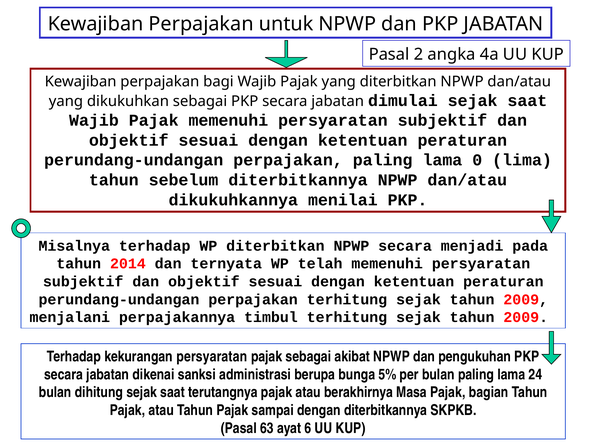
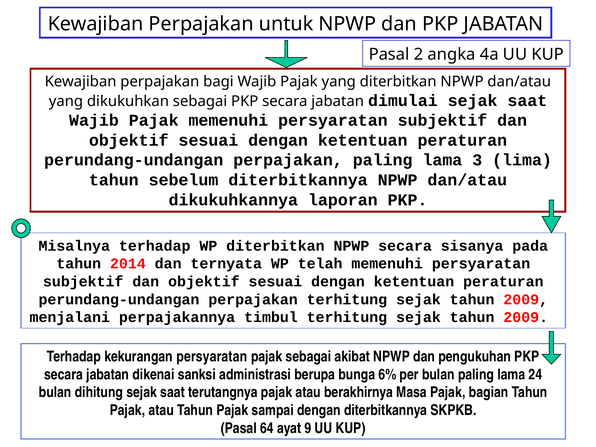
0: 0 -> 3 (477, 160)
menilai: menilai -> laporan (343, 200)
menjadi: menjadi -> sisanya (472, 246)
5%: 5% -> 6% (387, 375)
63: 63 -> 64 (267, 428)
6: 6 -> 9 (308, 428)
